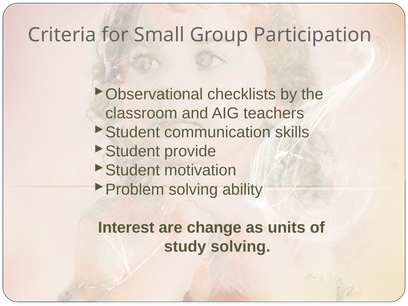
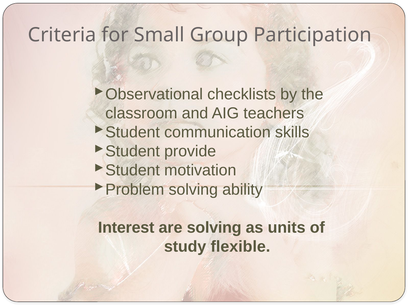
are change: change -> solving (214, 228)
study solving: solving -> flexible (240, 247)
